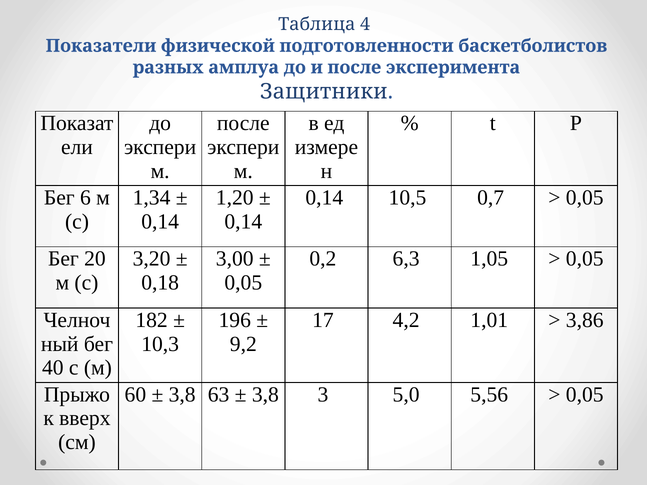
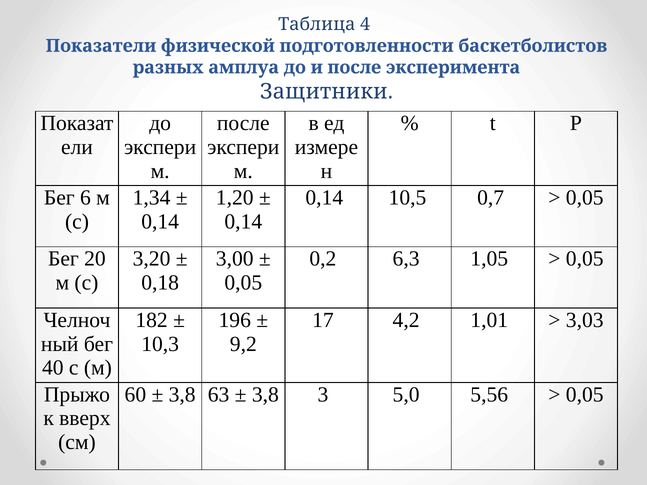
3,86: 3,86 -> 3,03 (585, 320)
